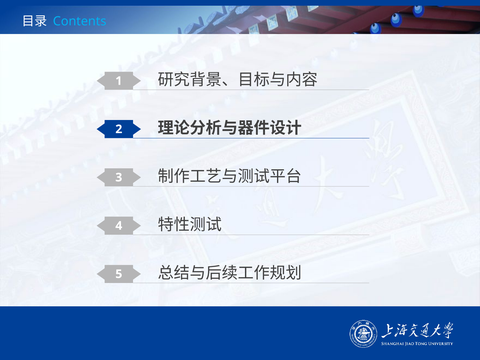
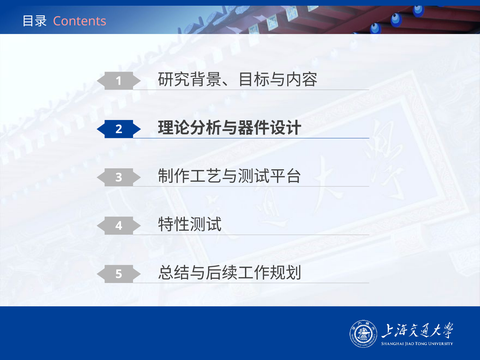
Contents colour: light blue -> pink (80, 21)
